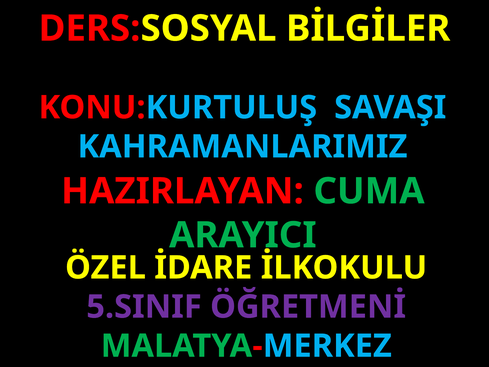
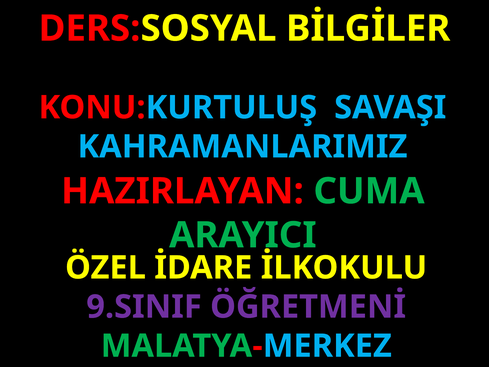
5.SINIF: 5.SINIF -> 9.SINIF (144, 307)
